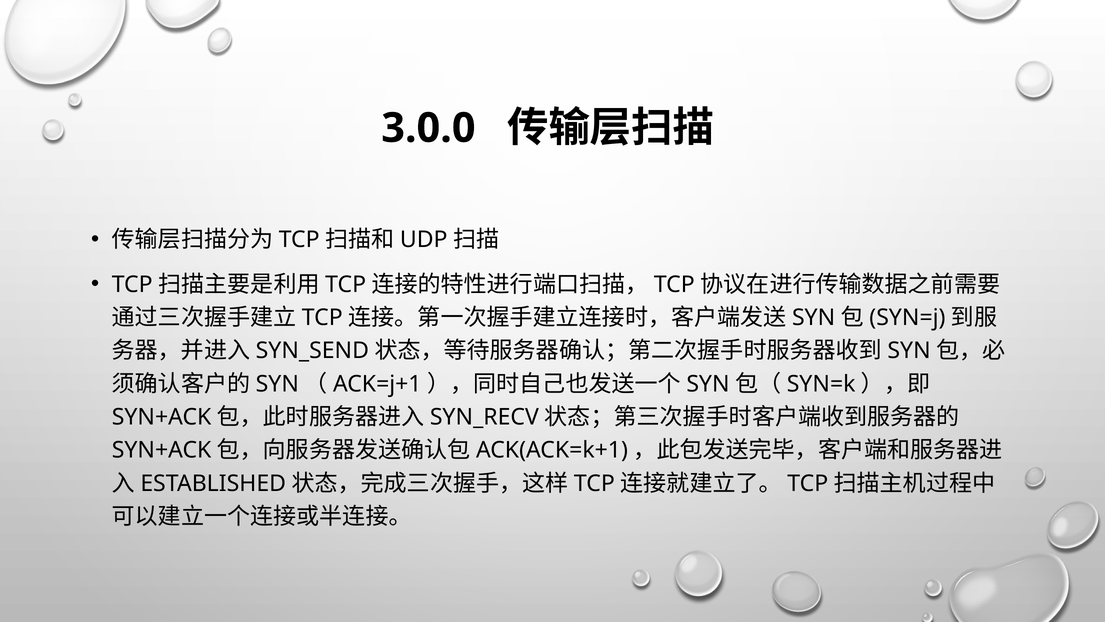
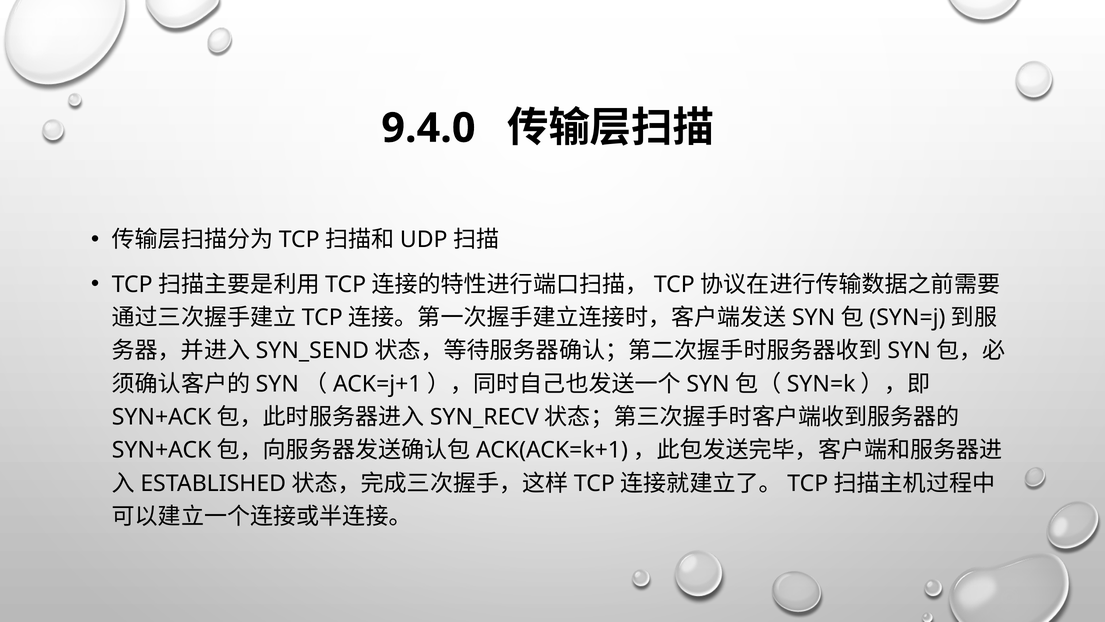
3.0.0: 3.0.0 -> 9.4.0 (428, 128)
